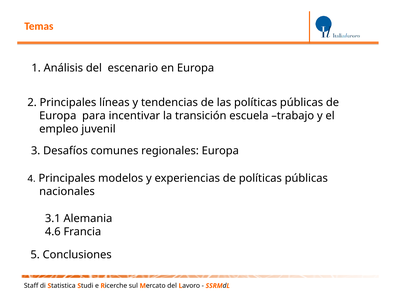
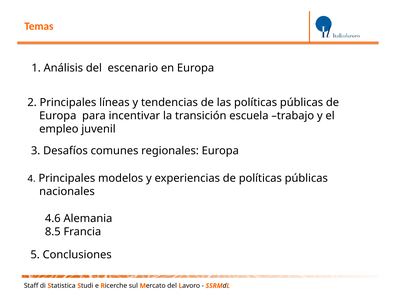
3.1: 3.1 -> 4.6 (53, 219)
4.6: 4.6 -> 8.5 (53, 232)
